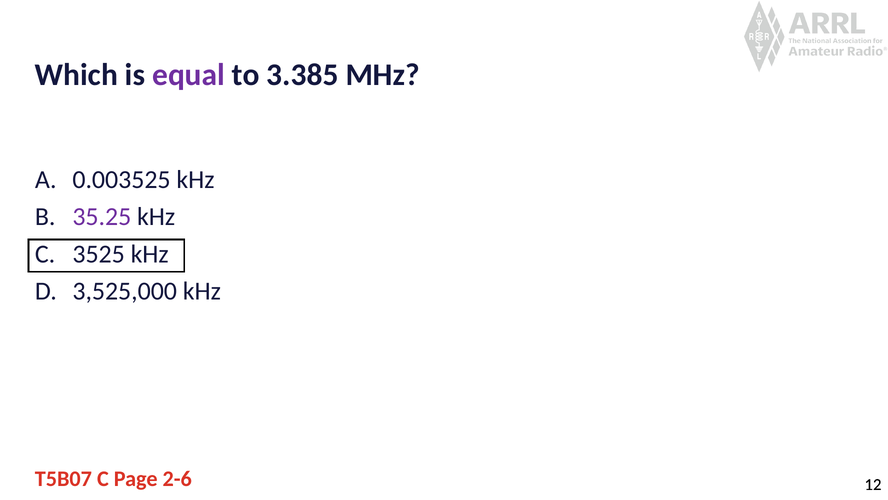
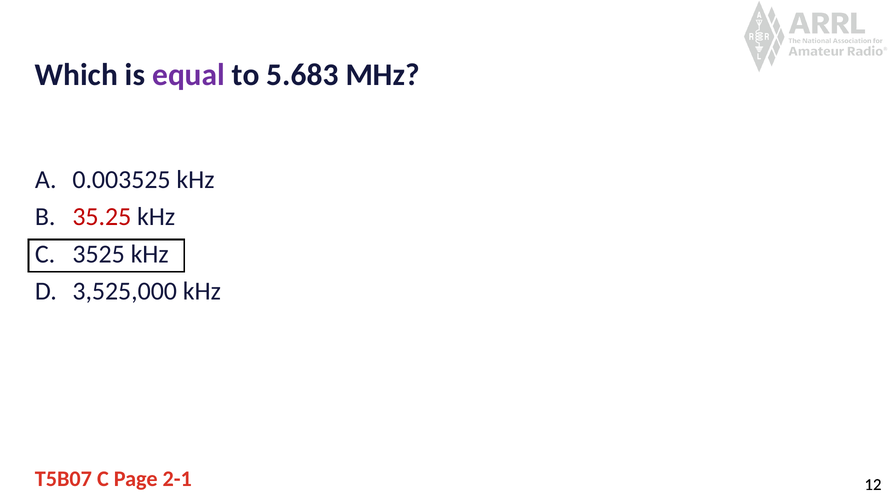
3.385: 3.385 -> 5.683 (302, 75)
35.25 colour: purple -> red (102, 217)
2-6: 2-6 -> 2-1 (177, 478)
